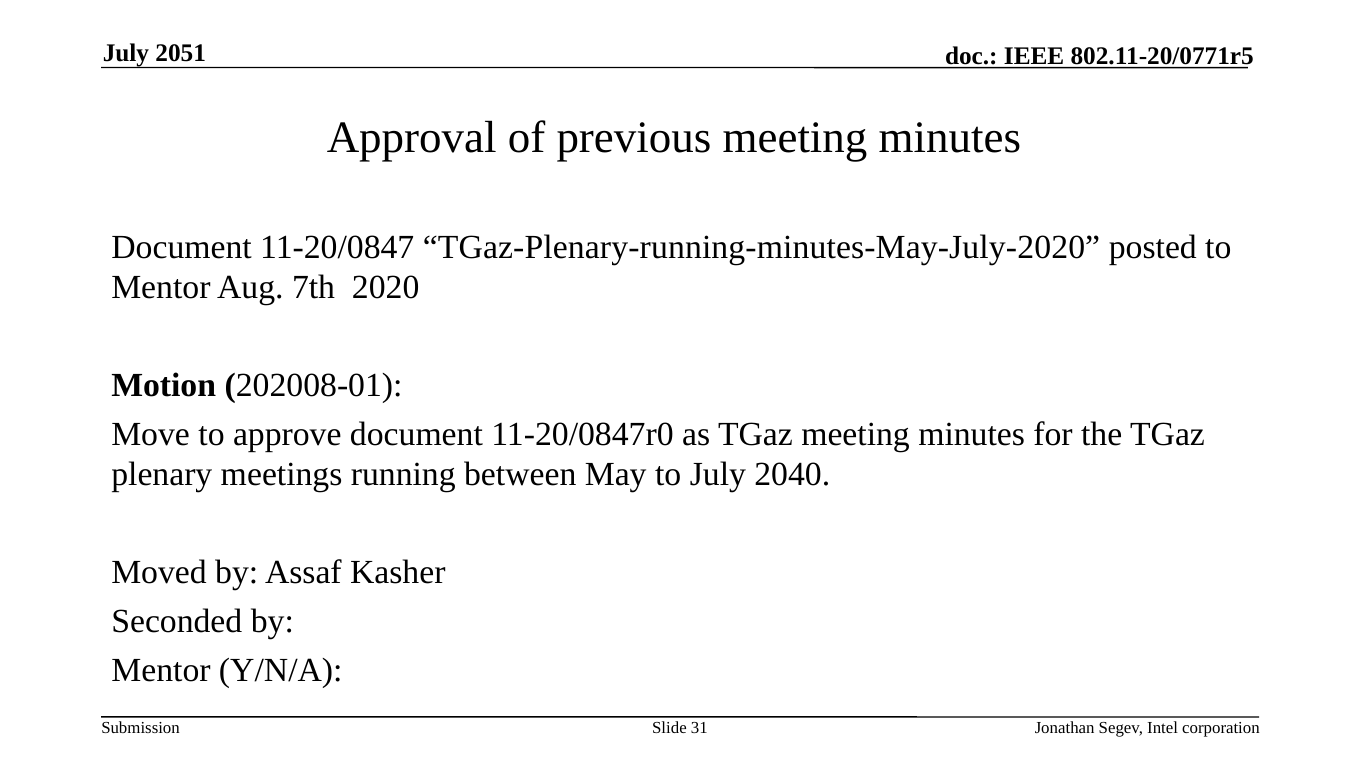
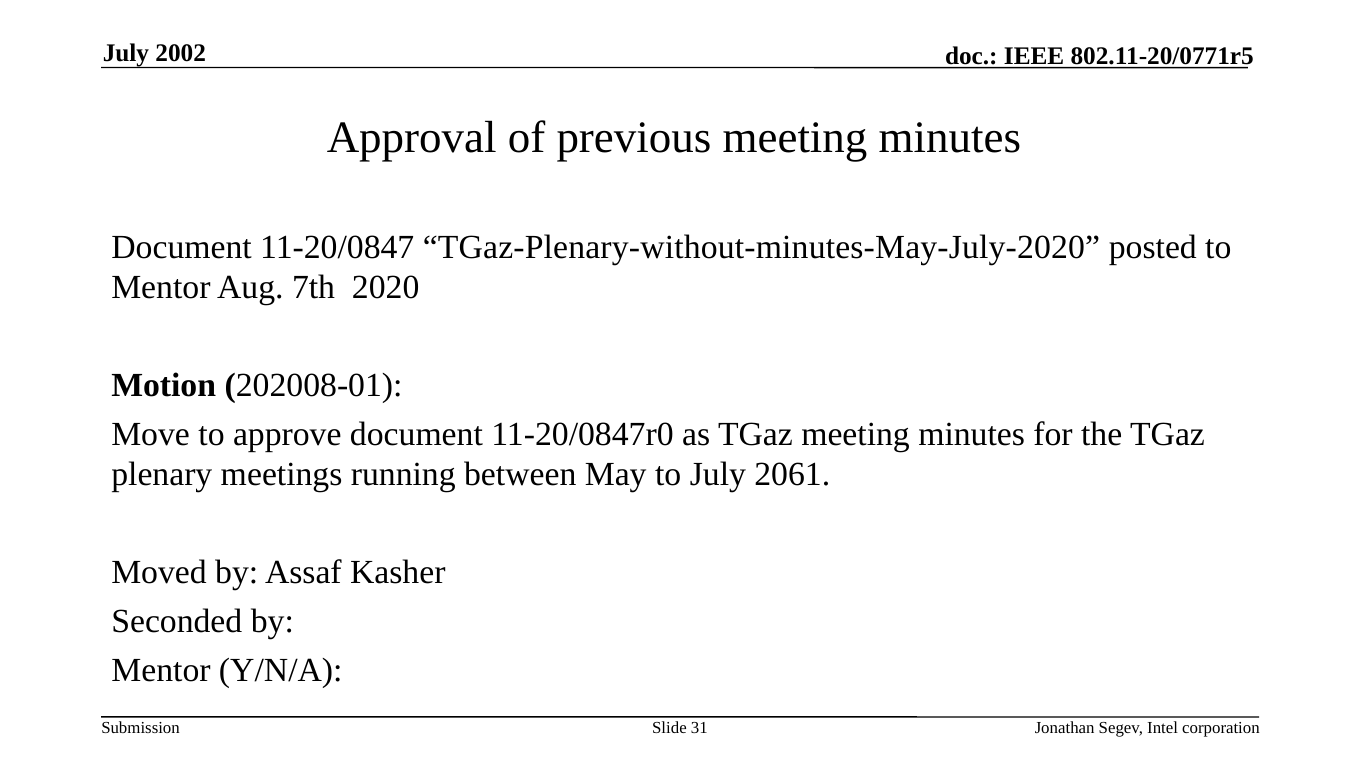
2051: 2051 -> 2002 (181, 54)
TGaz-Plenary-running-minutes-May-July-2020: TGaz-Plenary-running-minutes-May-July-2020 -> TGaz-Plenary-without-minutes-May-July-2020 (761, 247)
2040: 2040 -> 2061 (792, 475)
